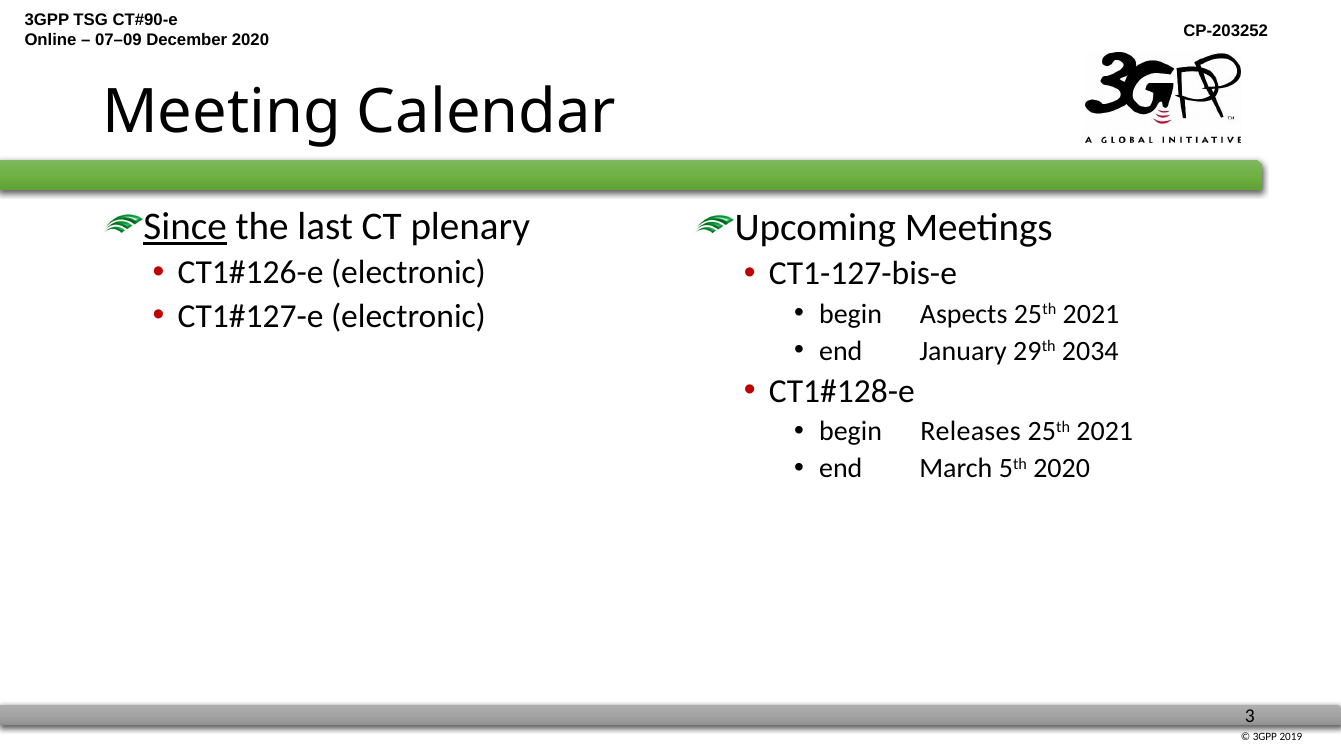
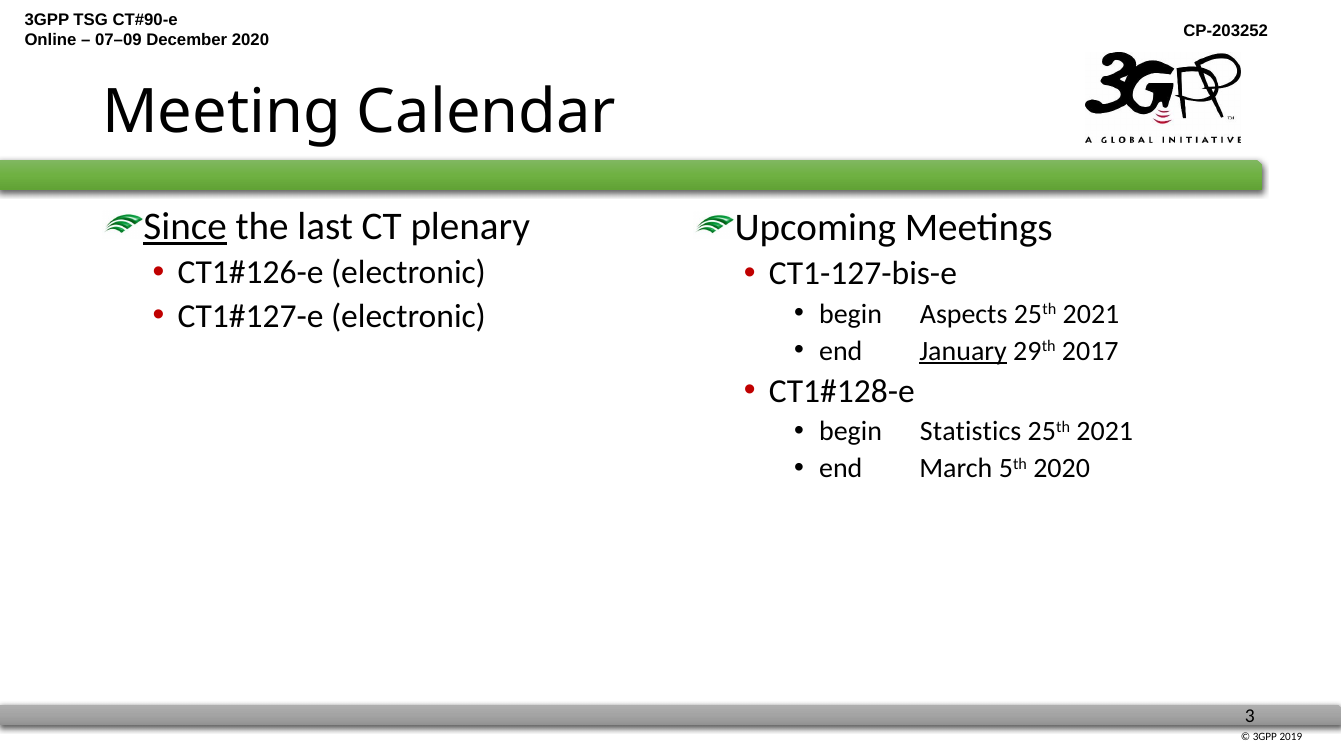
January underline: none -> present (963, 351)
2034: 2034 -> 2017 (1090, 351)
Releases: Releases -> Statistics (971, 431)
